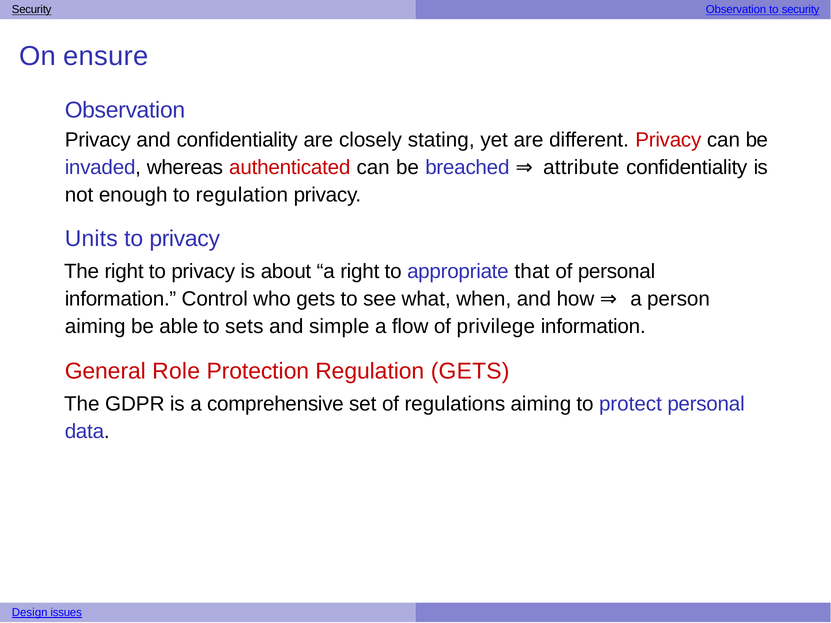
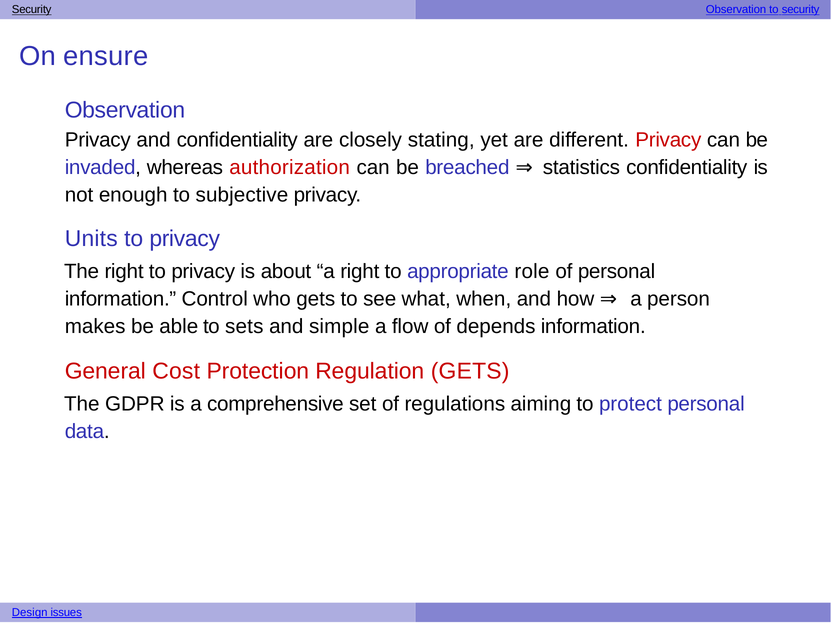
authenticated: authenticated -> authorization (290, 168)
attribute: attribute -> statistics (581, 168)
to regulation: regulation -> subjective (242, 195)
that: that -> role (532, 272)
aiming: aiming -> makes (95, 327)
privilege: privilege -> depends (496, 327)
Role: Role -> Cost (176, 372)
